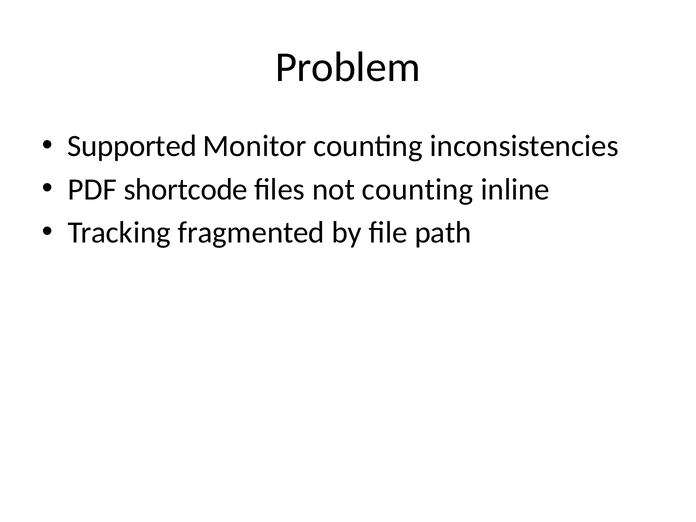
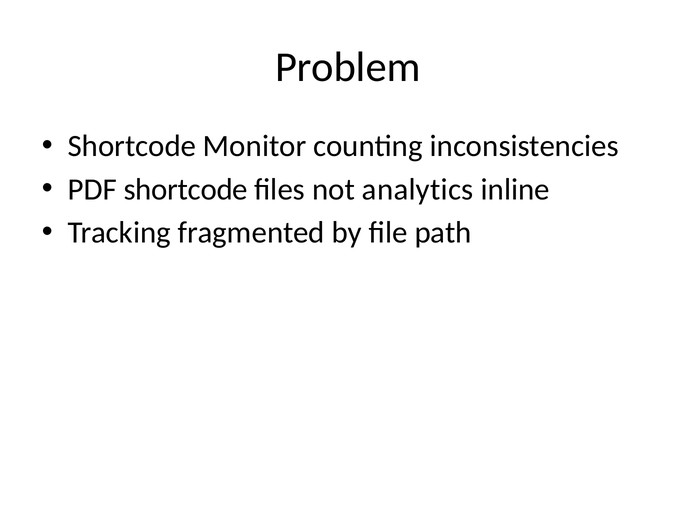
Supported: Supported -> Shortcode (132, 146)
not counting: counting -> analytics (418, 189)
